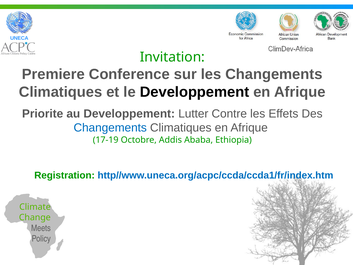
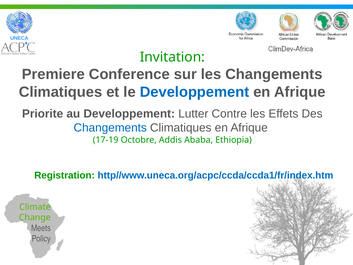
Developpement colour: black -> blue (195, 92)
